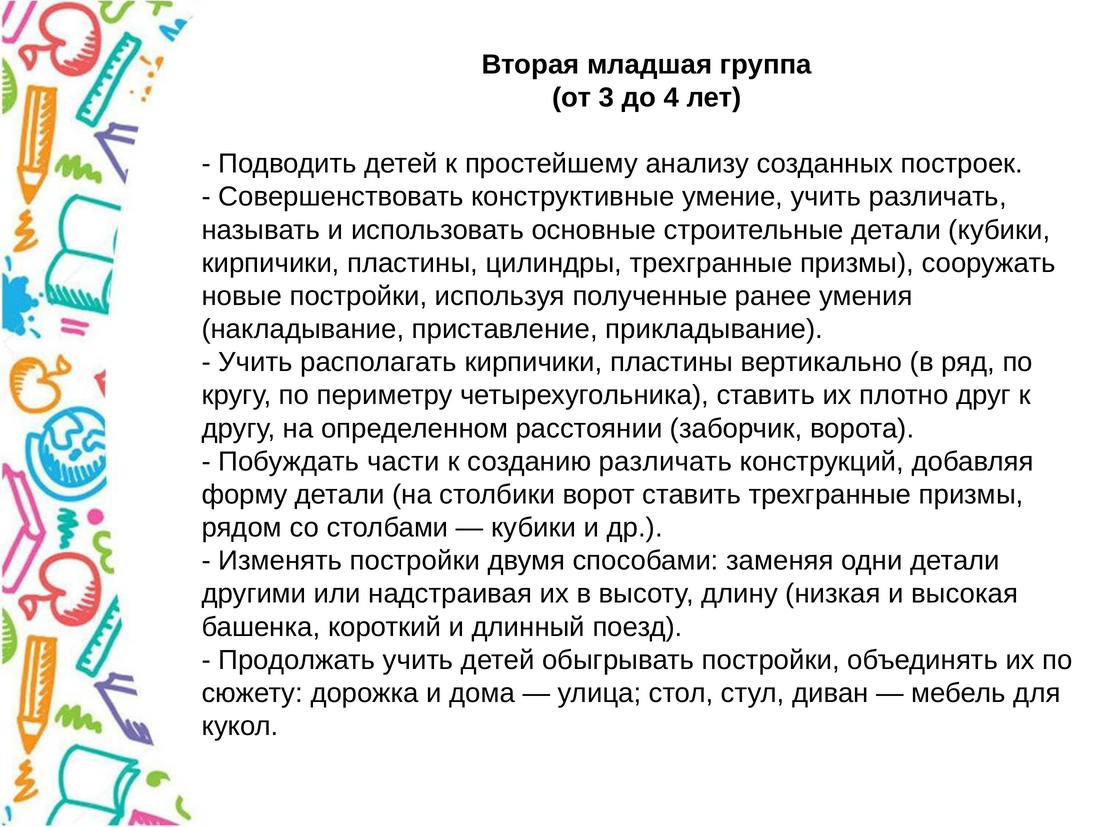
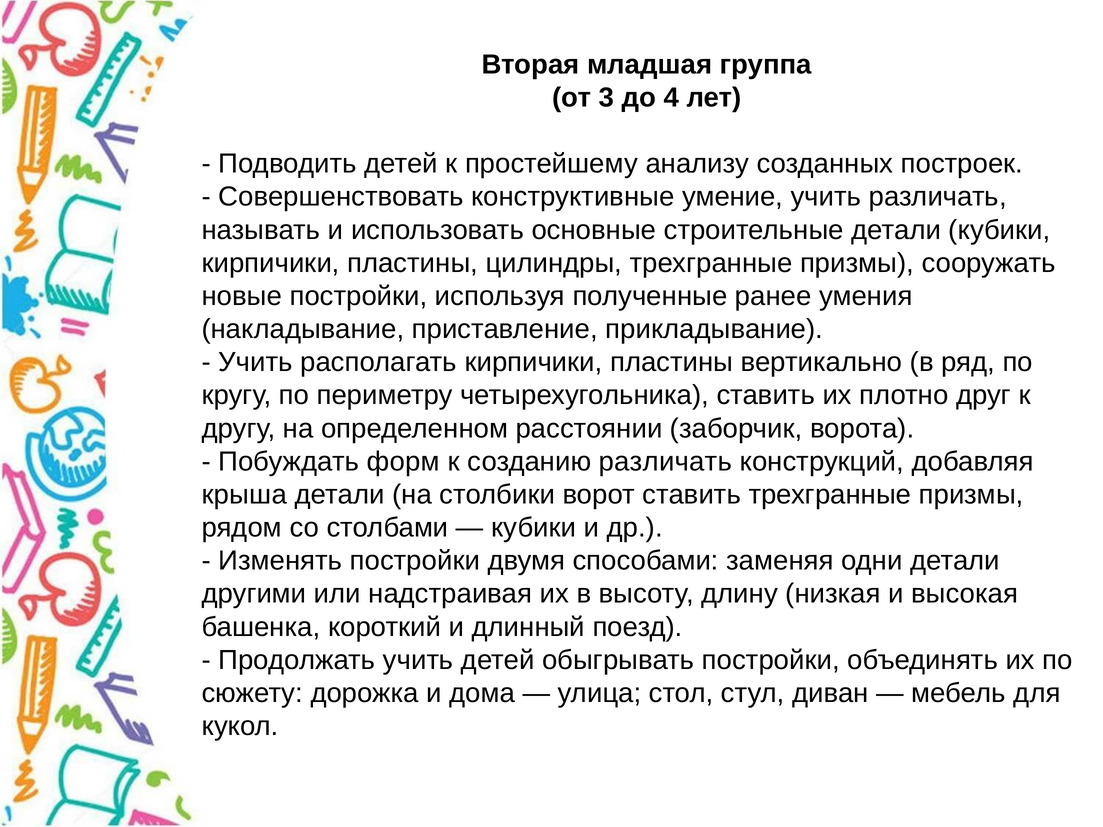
части: части -> форм (403, 462)
форму: форму -> крыша (244, 495)
